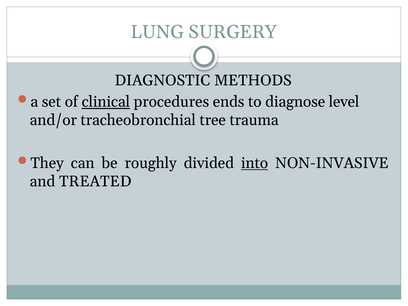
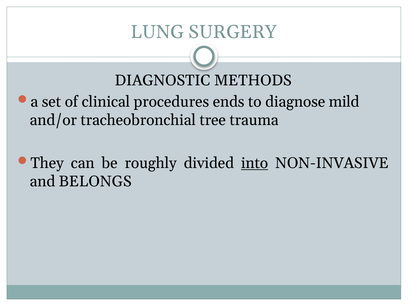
clinical underline: present -> none (106, 102)
level: level -> mild (344, 102)
TREATED: TREATED -> BELONGS (95, 181)
